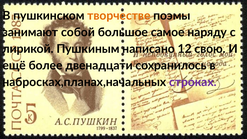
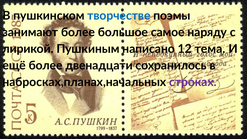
творчестве colour: orange -> blue (119, 16)
занимают собой: собой -> более (78, 32)
свою: свою -> тема (210, 49)
